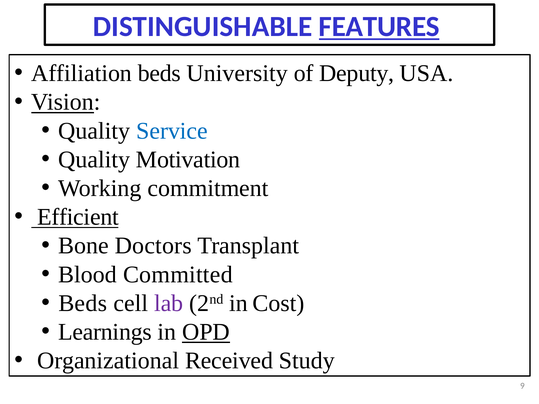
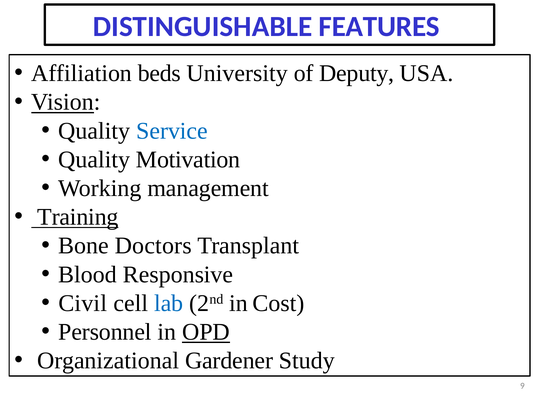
FEATURES underline: present -> none (379, 27)
commitment: commitment -> management (208, 188)
Efficient: Efficient -> Training (78, 217)
Committed: Committed -> Responsive (178, 275)
Beds: Beds -> Civil (83, 303)
lab colour: purple -> blue (169, 303)
Learnings: Learnings -> Personnel (105, 332)
Received: Received -> Gardener (229, 361)
